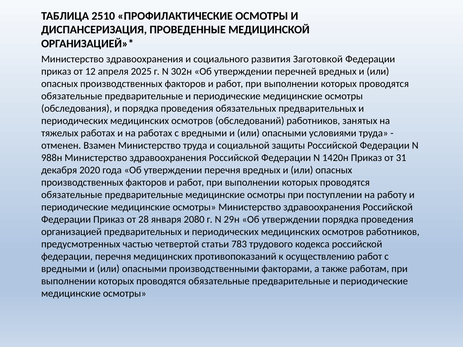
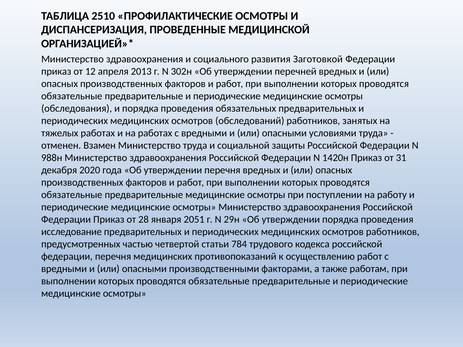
2025: 2025 -> 2013 (141, 72)
2080: 2080 -> 2051 (194, 220)
организацией: организацией -> исследование (71, 232)
783: 783 -> 784 (239, 244)
